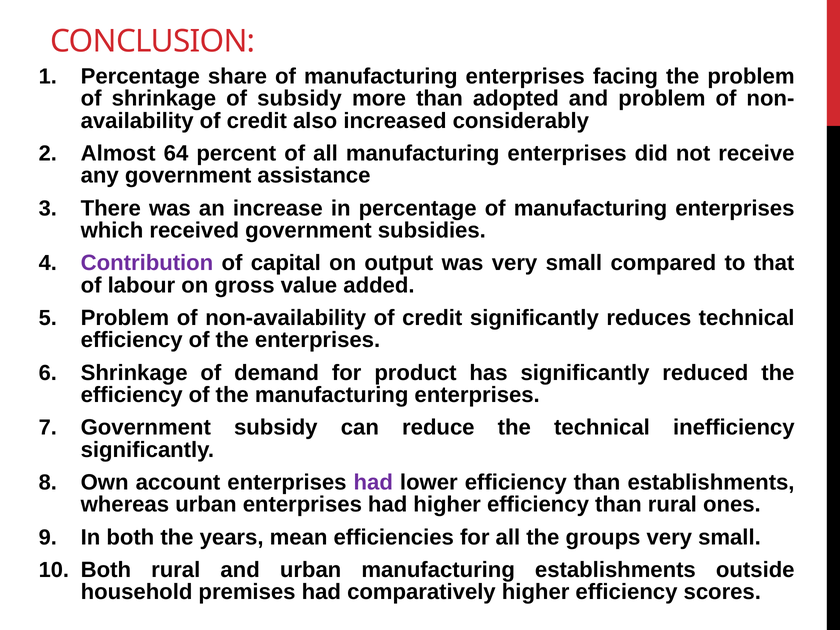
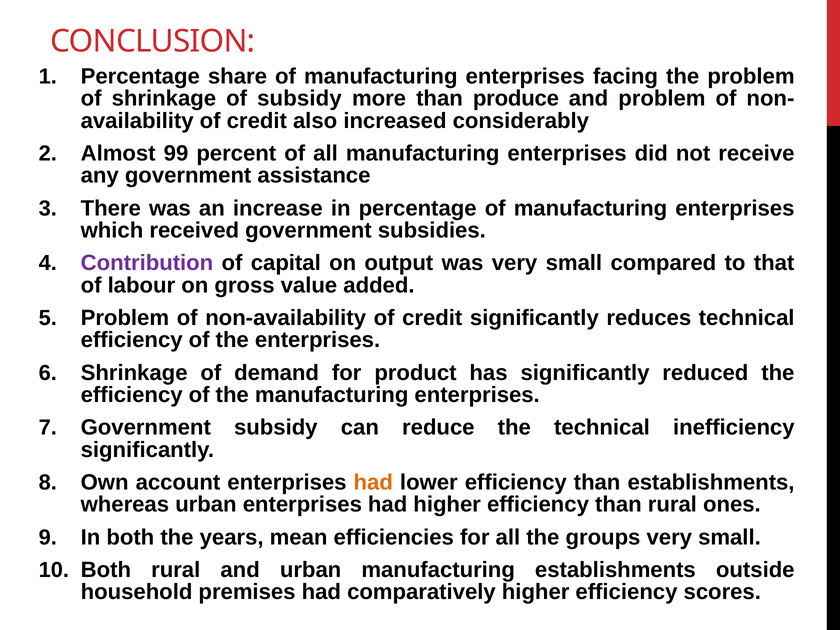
adopted: adopted -> produce (516, 99)
64: 64 -> 99 (176, 153)
had colour: purple -> orange (373, 482)
